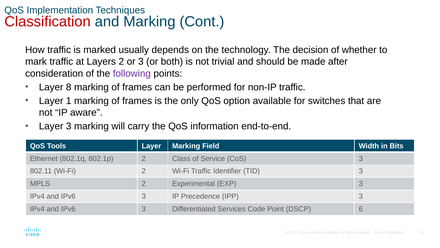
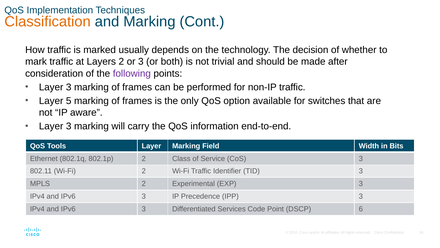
Classification colour: red -> orange (48, 22)
8: 8 -> 3 (69, 87)
1: 1 -> 5 (69, 101)
